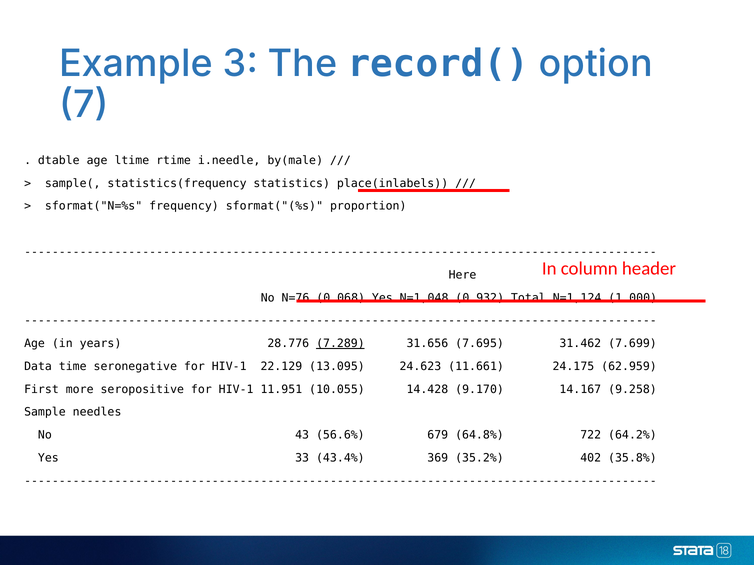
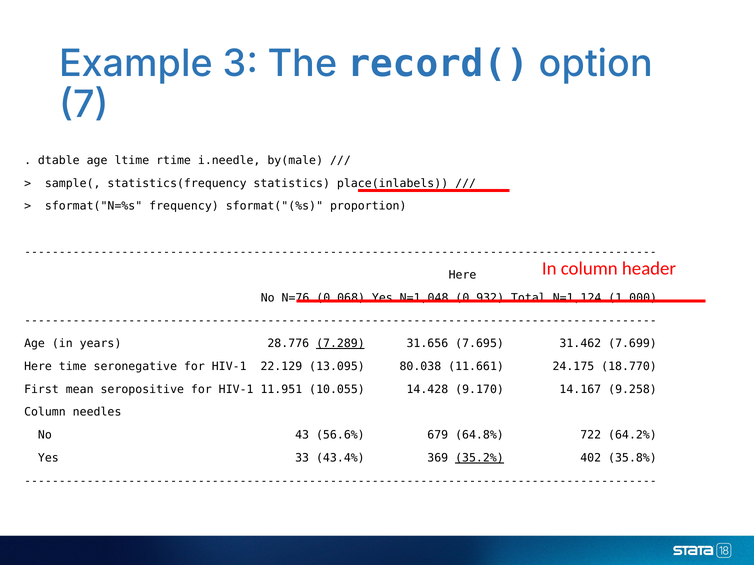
Data: Data -> Here (38, 367)
24.623: 24.623 -> 80.038 (420, 367)
62.959: 62.959 -> 18.770 (629, 367)
more: more -> mean (80, 390)
Sample: Sample -> Column (45, 413)
35.2% underline: none -> present (479, 458)
